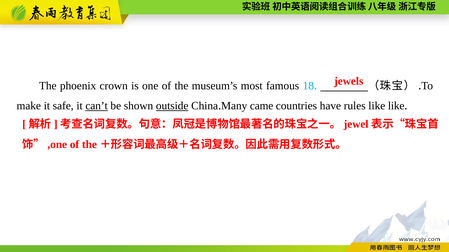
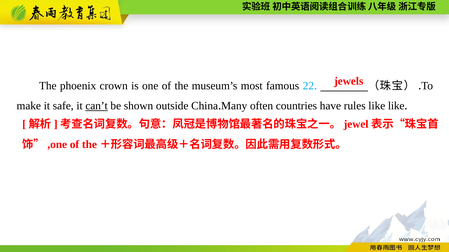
18: 18 -> 22 (308, 86)
outside underline: present -> none (172, 106)
came: came -> often (262, 106)
